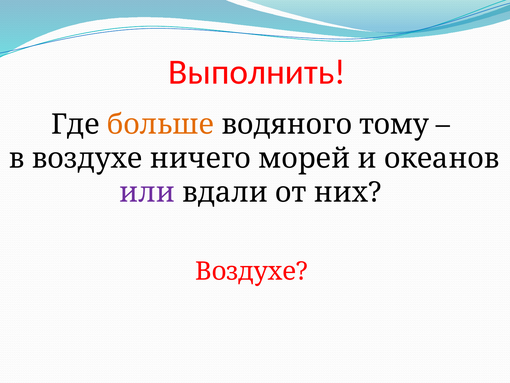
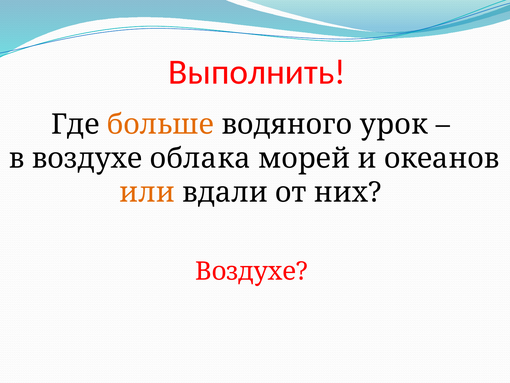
тому: тому -> урок (394, 124)
ничего: ничего -> облака (200, 158)
или colour: purple -> orange (147, 192)
